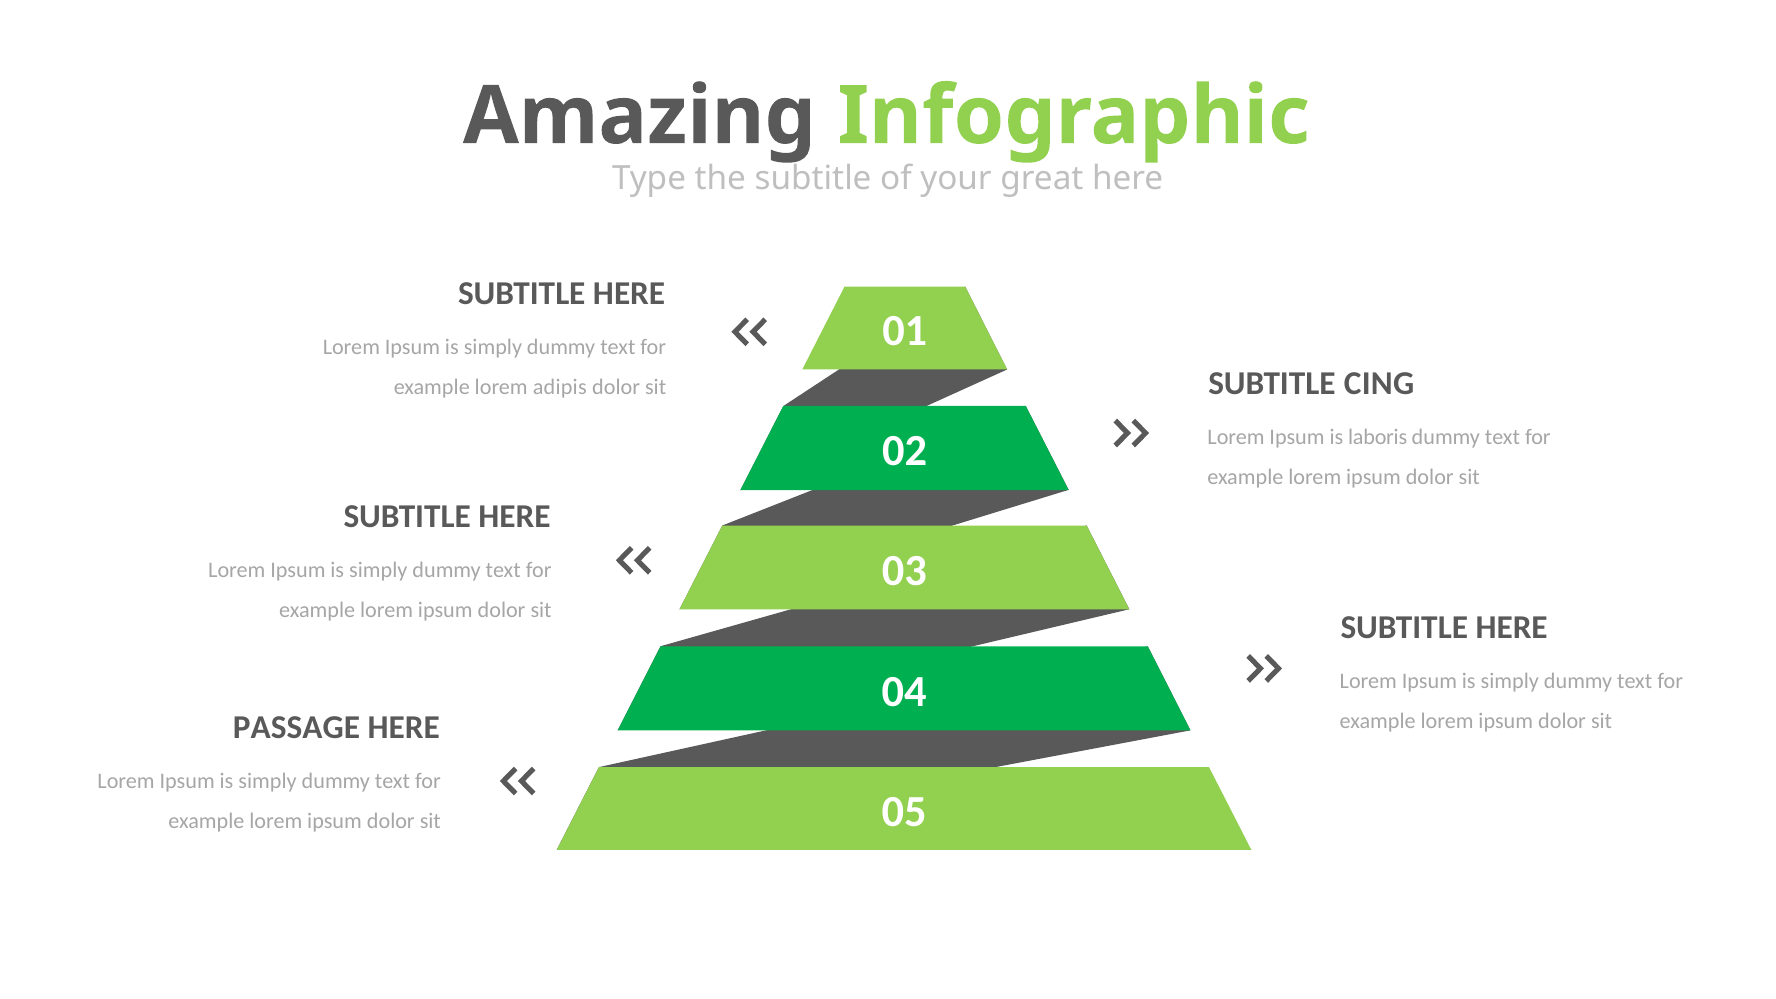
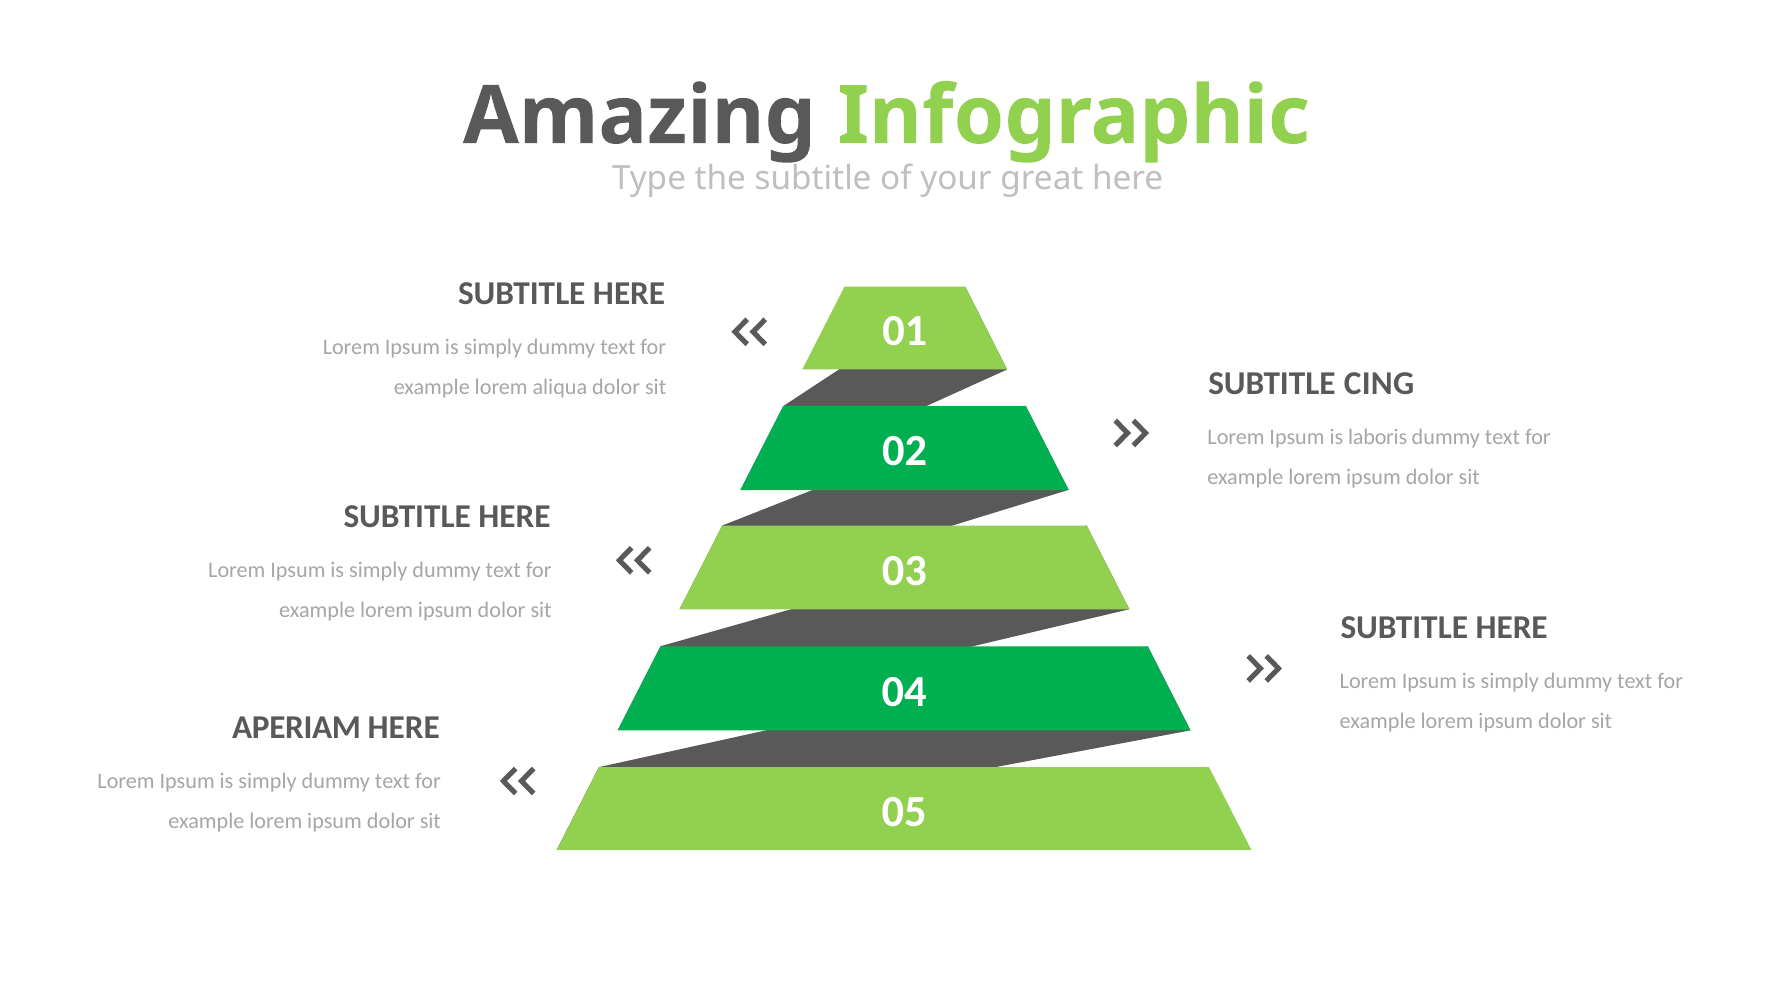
adipis: adipis -> aliqua (560, 387)
PASSAGE: PASSAGE -> APERIAM (297, 728)
